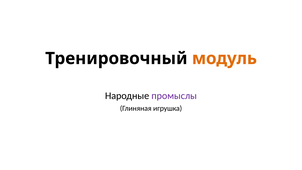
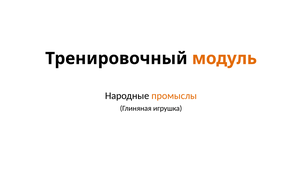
промыслы colour: purple -> orange (174, 96)
